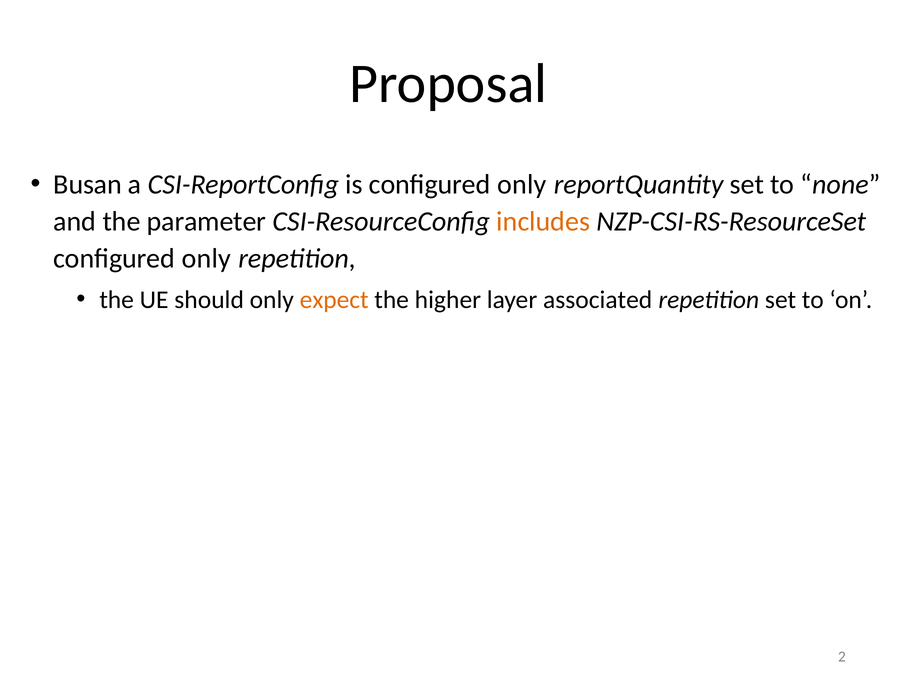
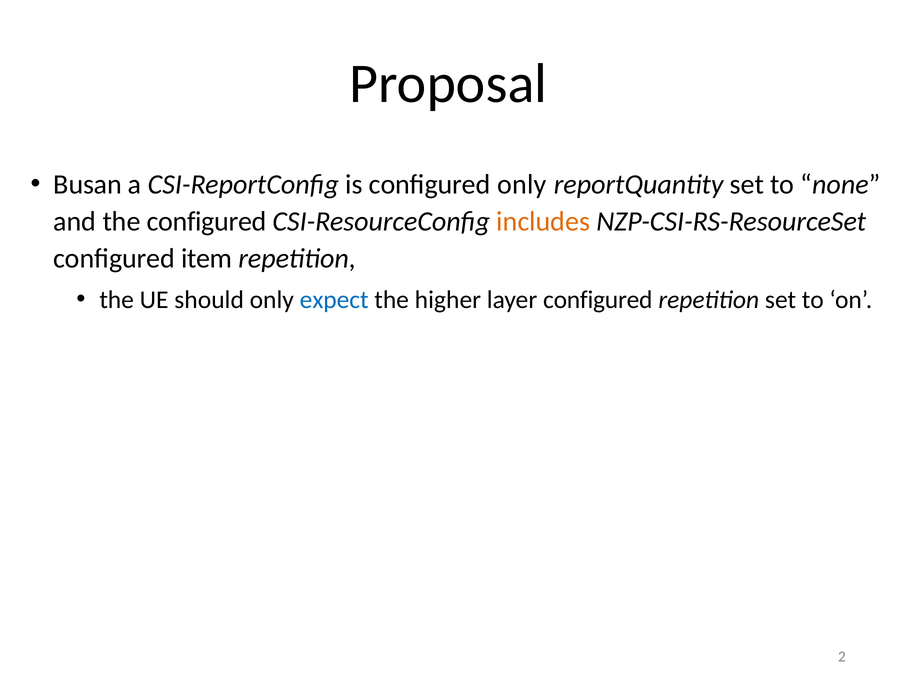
the parameter: parameter -> configured (207, 222)
only: only -> item (207, 259)
expect colour: orange -> blue (334, 300)
layer associated: associated -> configured (598, 300)
